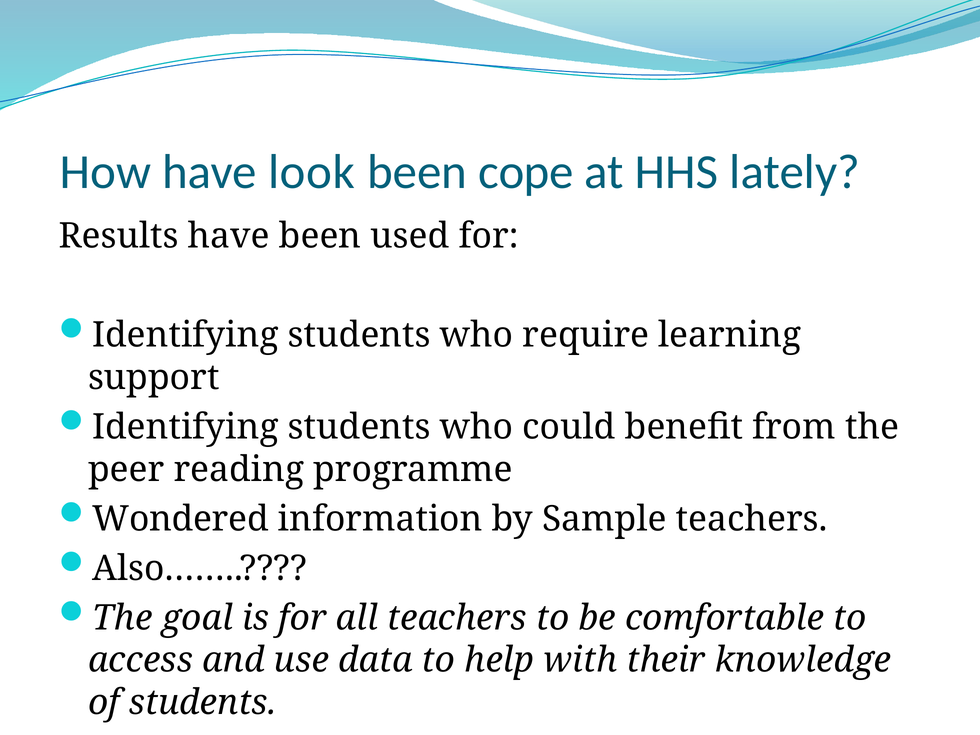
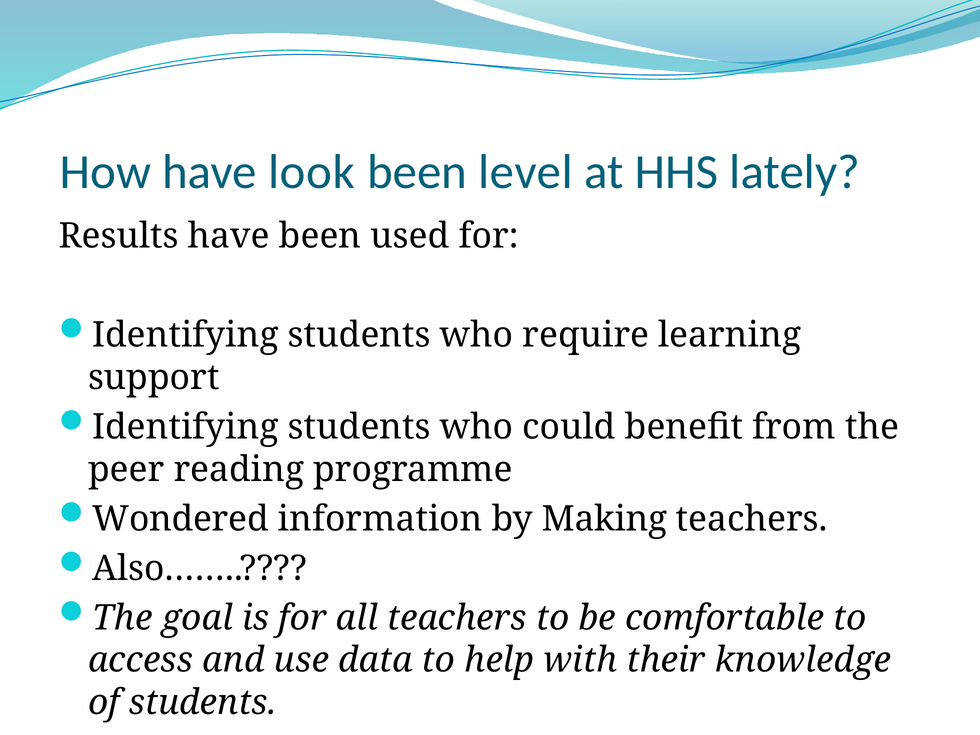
cope: cope -> level (526, 172)
Sample: Sample -> Making (605, 519)
